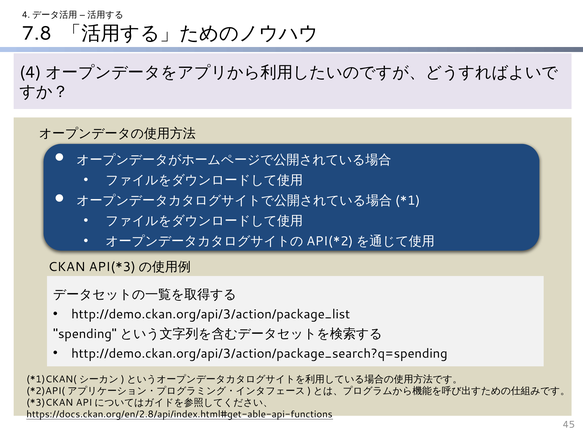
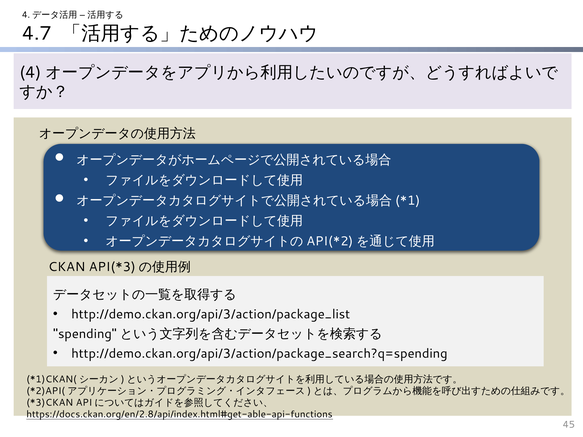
7.8: 7.8 -> 4.7 (37, 33)
